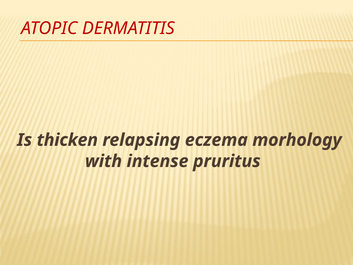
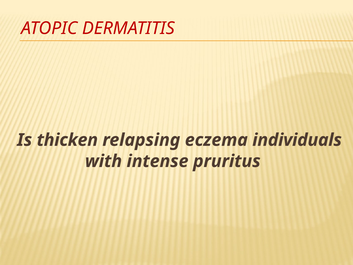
morhology: morhology -> individuals (297, 140)
